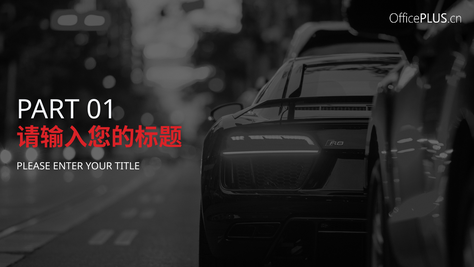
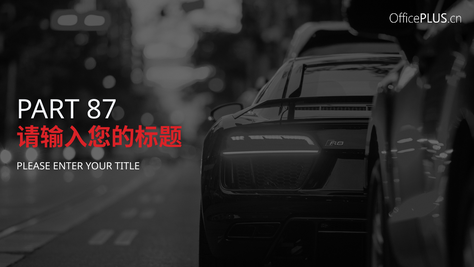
01: 01 -> 87 (102, 110)
